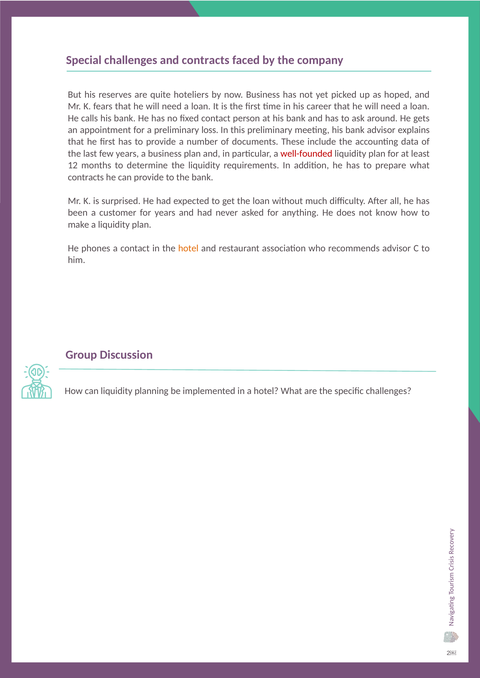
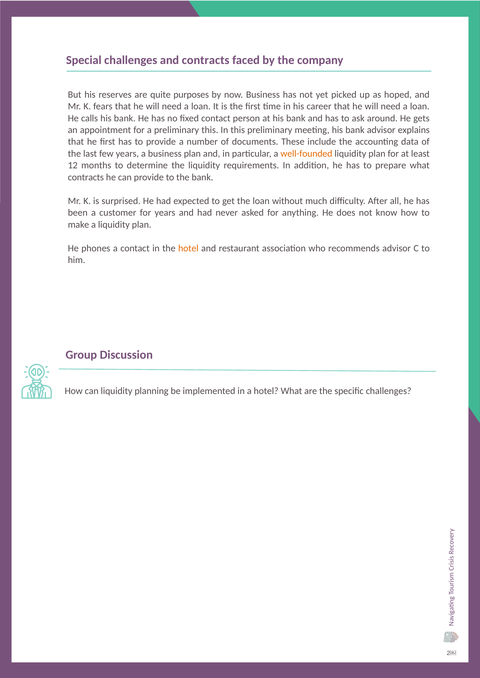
hoteliers: hoteliers -> purposes (191, 95)
preliminary loss: loss -> this (210, 130)
well-founded colour: red -> orange (306, 154)
